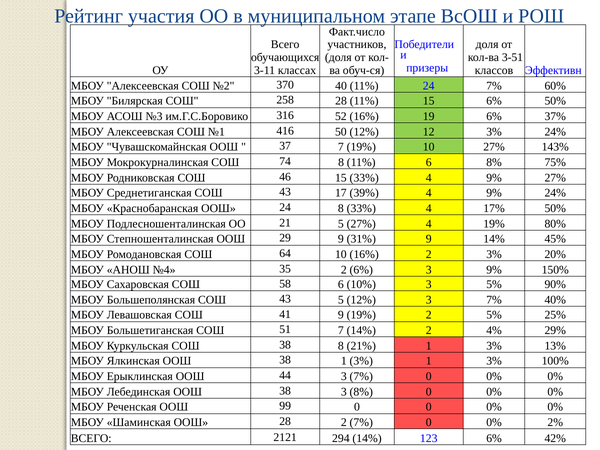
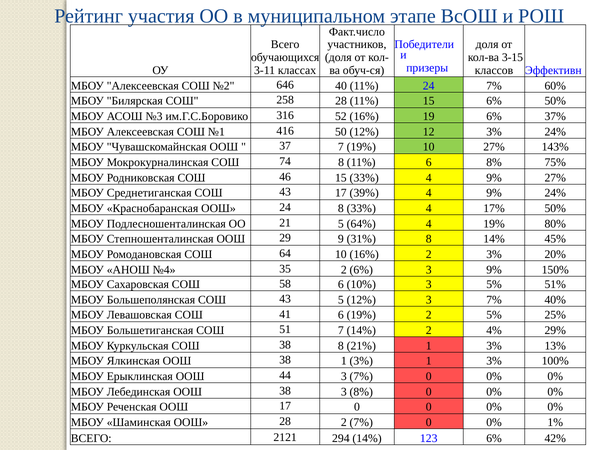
3-51: 3-51 -> 3-15 (512, 58)
370: 370 -> 646 (285, 85)
5 27%: 27% -> 64% (361, 224)
31% 9: 9 -> 8 (429, 239)
90%: 90% -> 51% (555, 284)
41 9: 9 -> 6 (341, 315)
ООШ 99: 99 -> 17 (285, 406)
2%: 2% -> 1% (555, 422)
